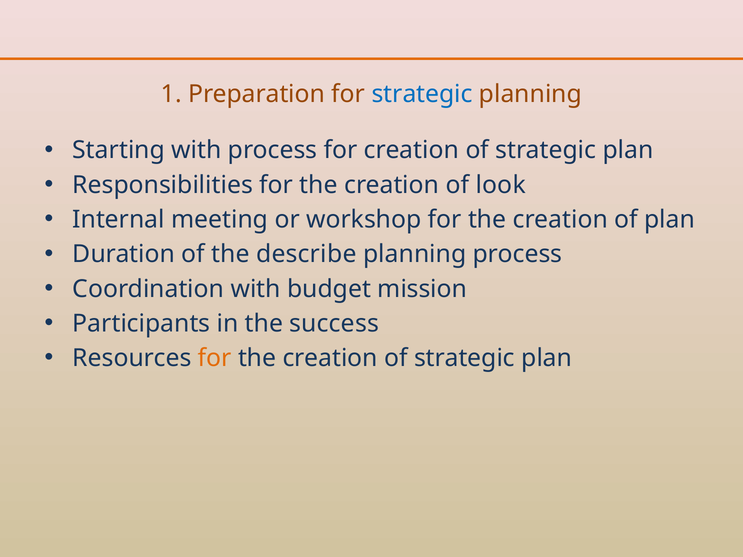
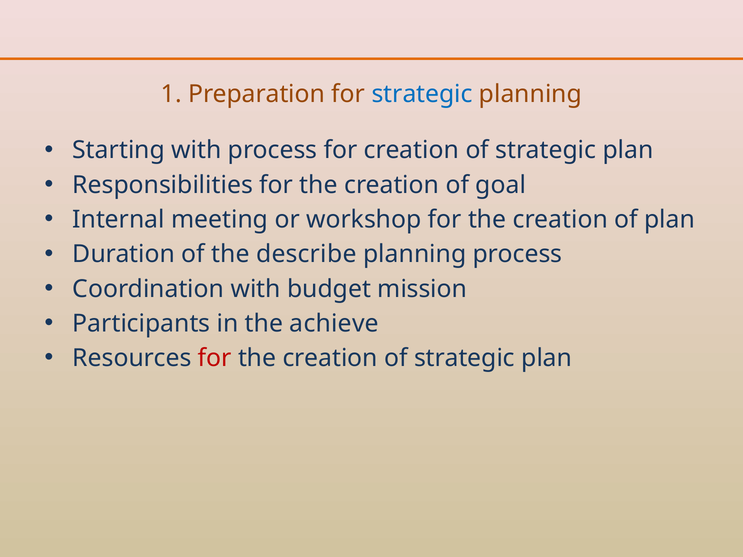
look: look -> goal (501, 185)
success: success -> achieve (334, 324)
for colour: orange -> red (215, 358)
